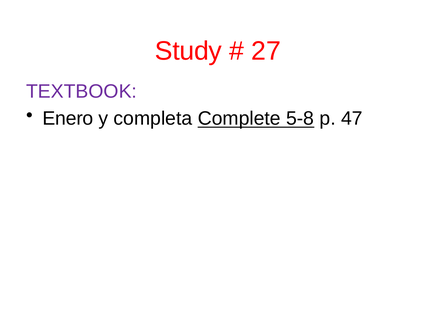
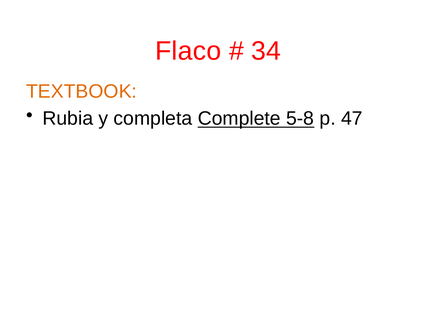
Study: Study -> Flaco (188, 51)
27: 27 -> 34 (266, 51)
TEXTBOOK colour: purple -> orange (82, 91)
Enero: Enero -> Rubia (68, 119)
